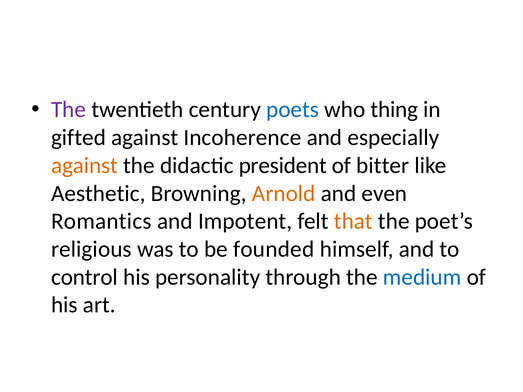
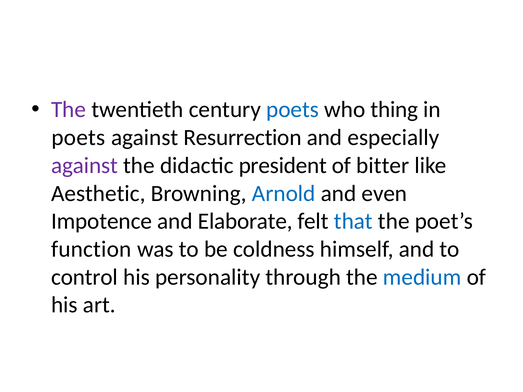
gifted: gifted -> poets (78, 138)
Incoherence: Incoherence -> Resurrection (243, 138)
against colour: orange -> purple (85, 166)
Arnold colour: orange -> blue (284, 193)
Romantics: Romantics -> Impotence (102, 221)
Impotent: Impotent -> Elaborate (245, 221)
that colour: orange -> blue (353, 221)
religious: religious -> function (91, 249)
founded: founded -> coldness (274, 249)
